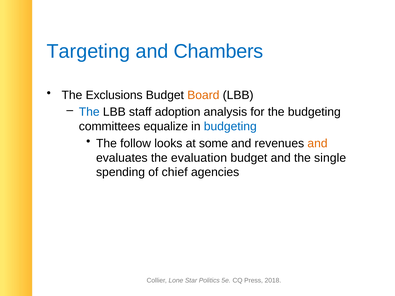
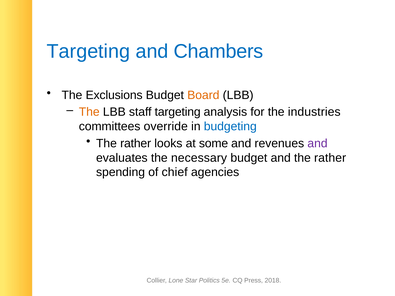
The colour: blue -> orange (89, 112)
staff adoption: adoption -> targeting (178, 112)
the budgeting: budgeting -> industries (314, 112)
equalize: equalize -> override (166, 127)
follow: follow -> rather (136, 143)
and colour: orange -> purple (317, 143)
evaluation: evaluation -> necessary (199, 158)
and the single: single -> rather (330, 158)
